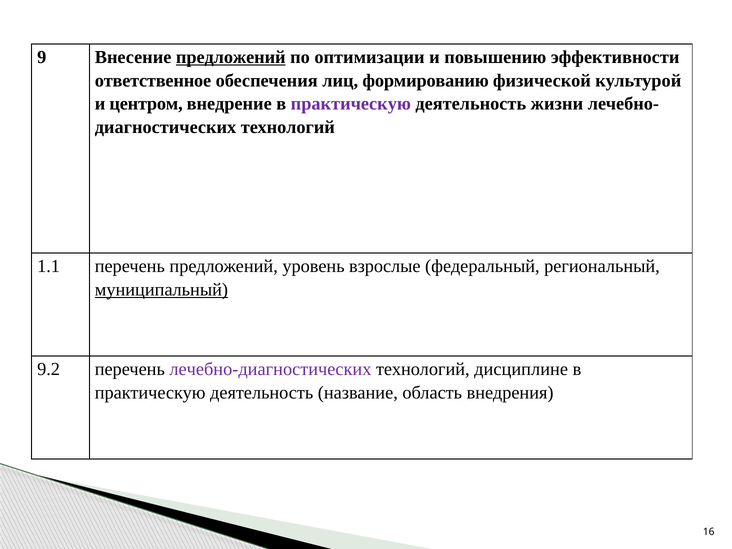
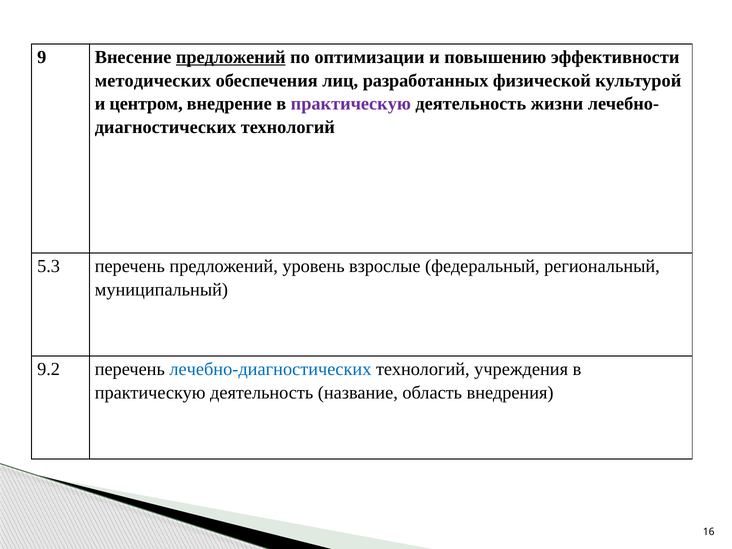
ответственное: ответственное -> методических (153, 81)
формированию: формированию -> разработанных (426, 81)
1.1: 1.1 -> 5.3 (49, 266)
муниципальный underline: present -> none (161, 290)
лечебно-диагностических colour: purple -> blue (270, 369)
дисциплине: дисциплине -> учреждения (521, 369)
